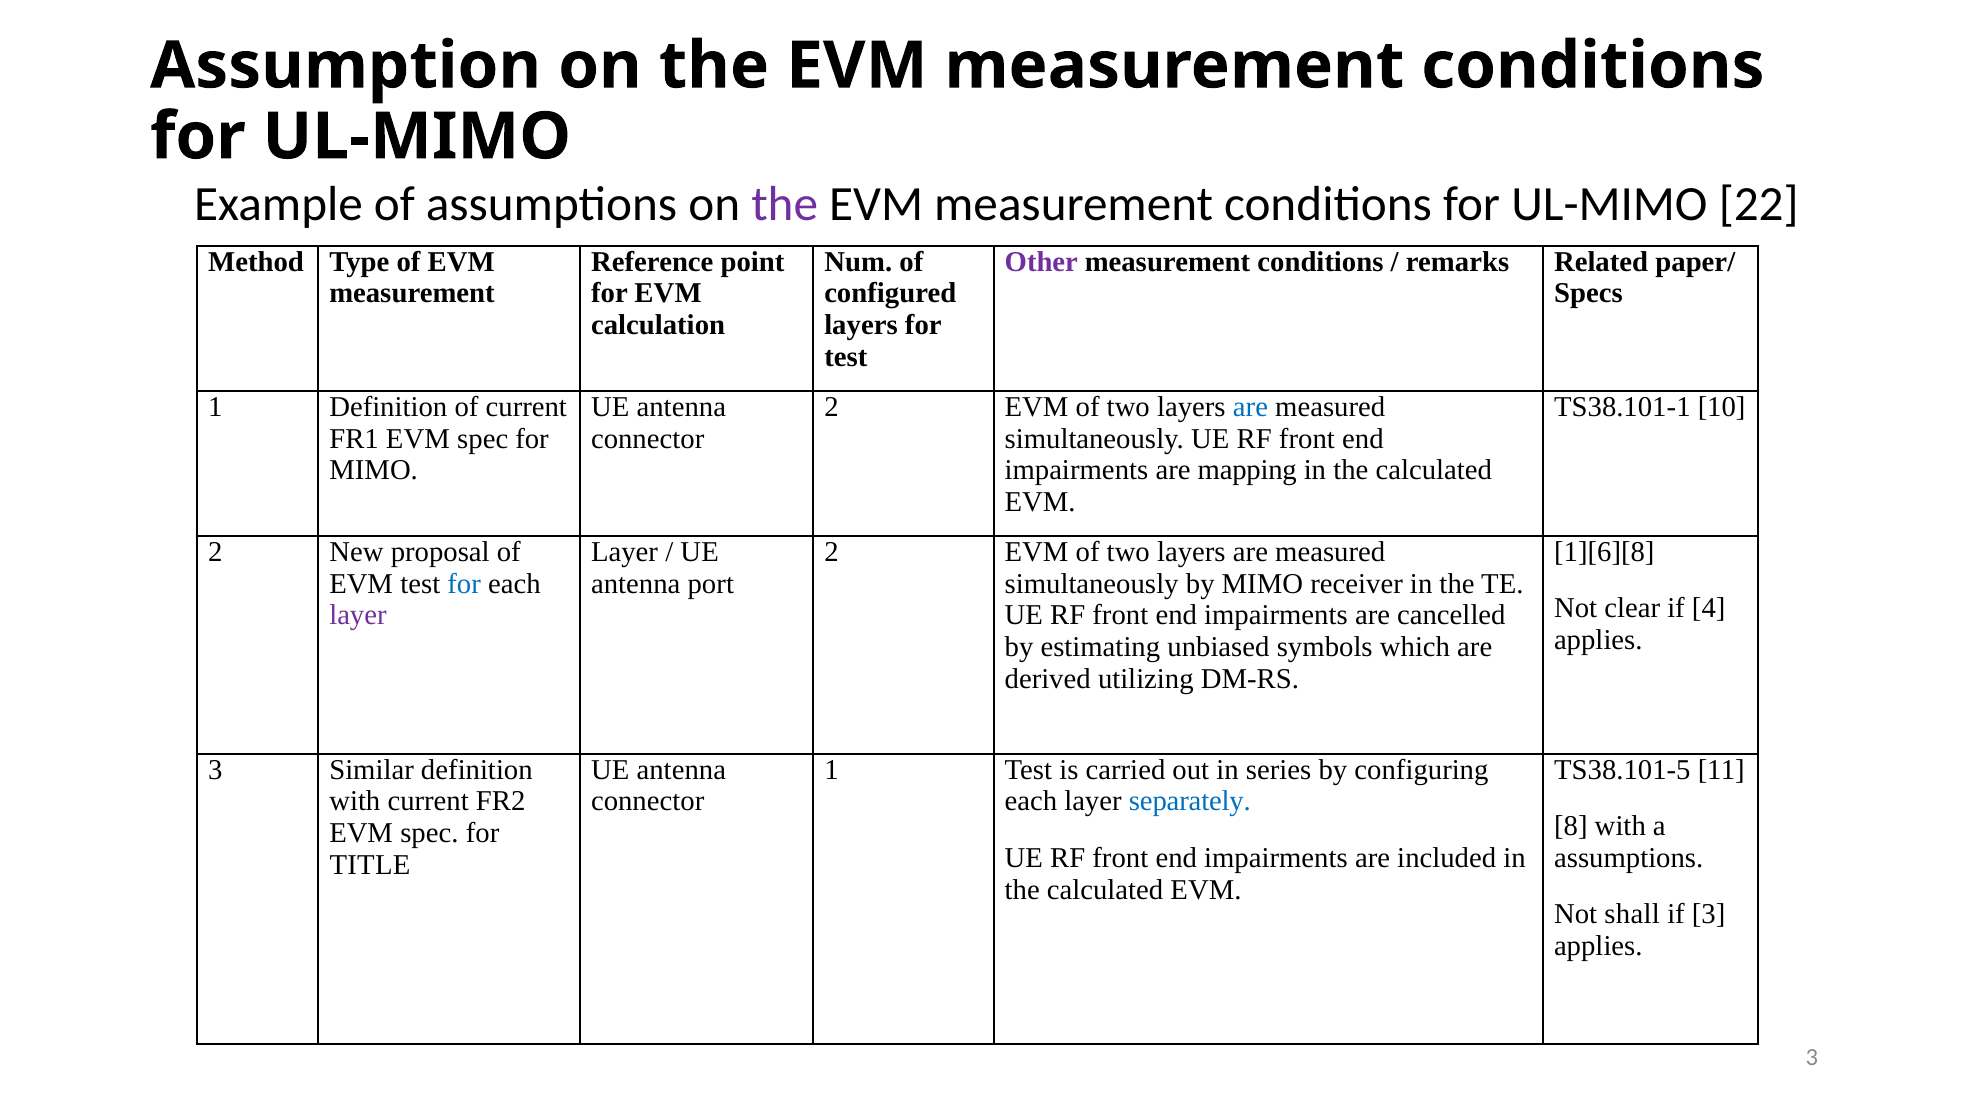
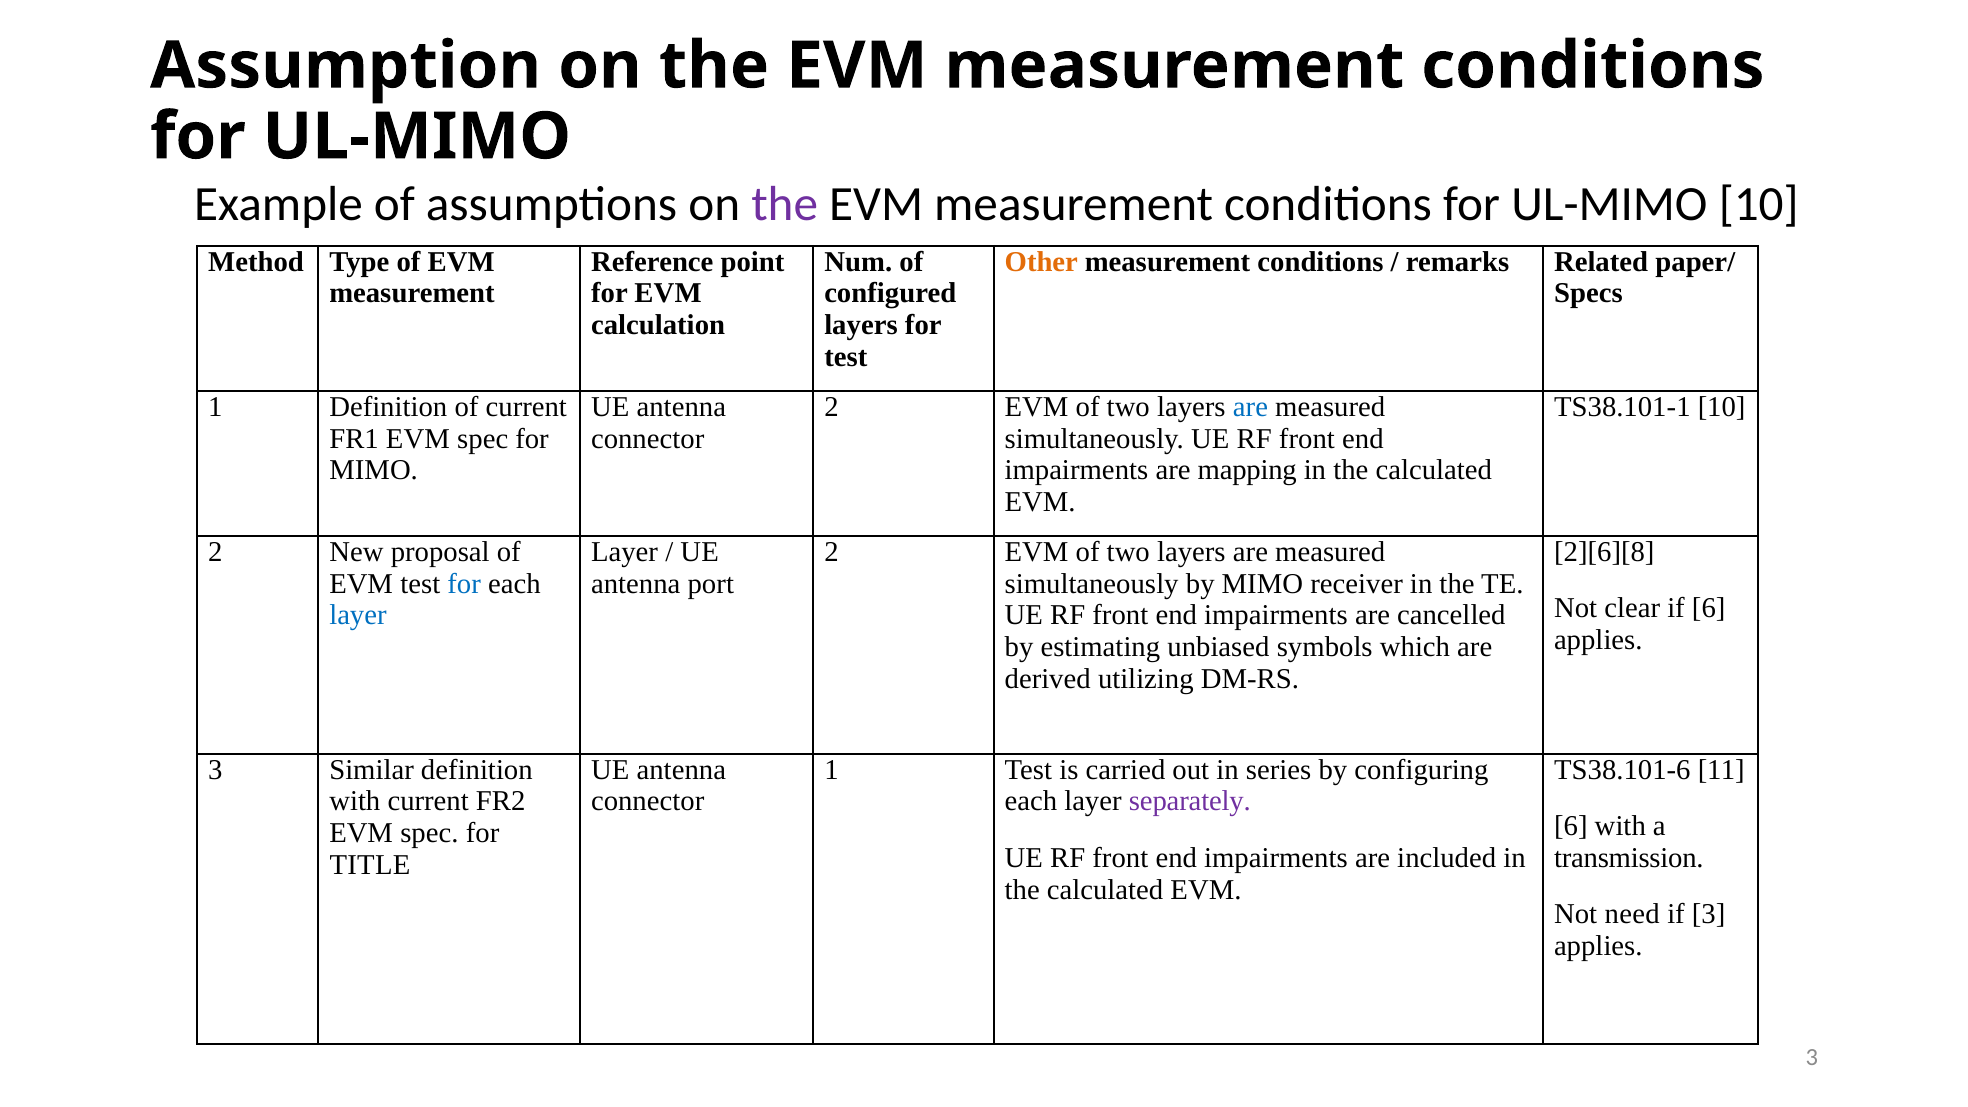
UL-MIMO 22: 22 -> 10 (1759, 204)
Other colour: purple -> orange (1041, 262)
1][6][8: 1][6][8 -> 2][6][8 (1604, 552)
if 4: 4 -> 6 (1709, 608)
layer colour: purple -> blue (358, 615)
TS38.101-5: TS38.101-5 -> TS38.101-6 (1622, 770)
separately colour: blue -> purple (1190, 802)
8: 8 -> 6 (1571, 826)
assumptions: assumptions -> transmission (1629, 858)
shall: shall -> need (1632, 914)
